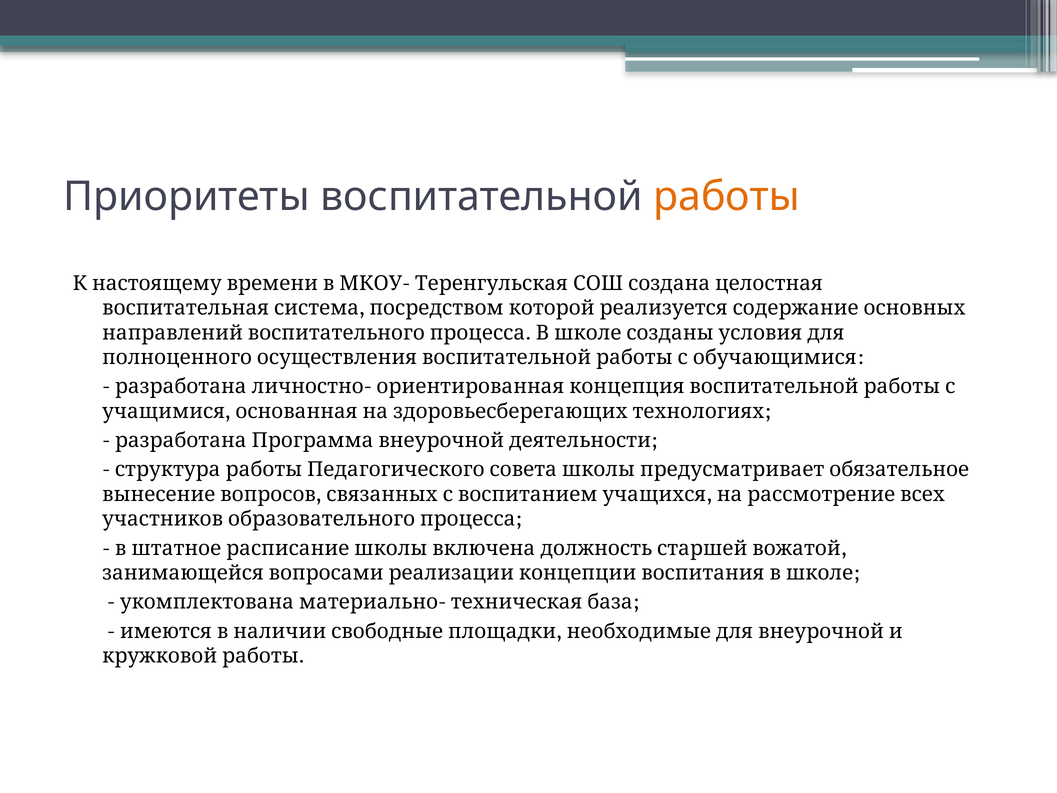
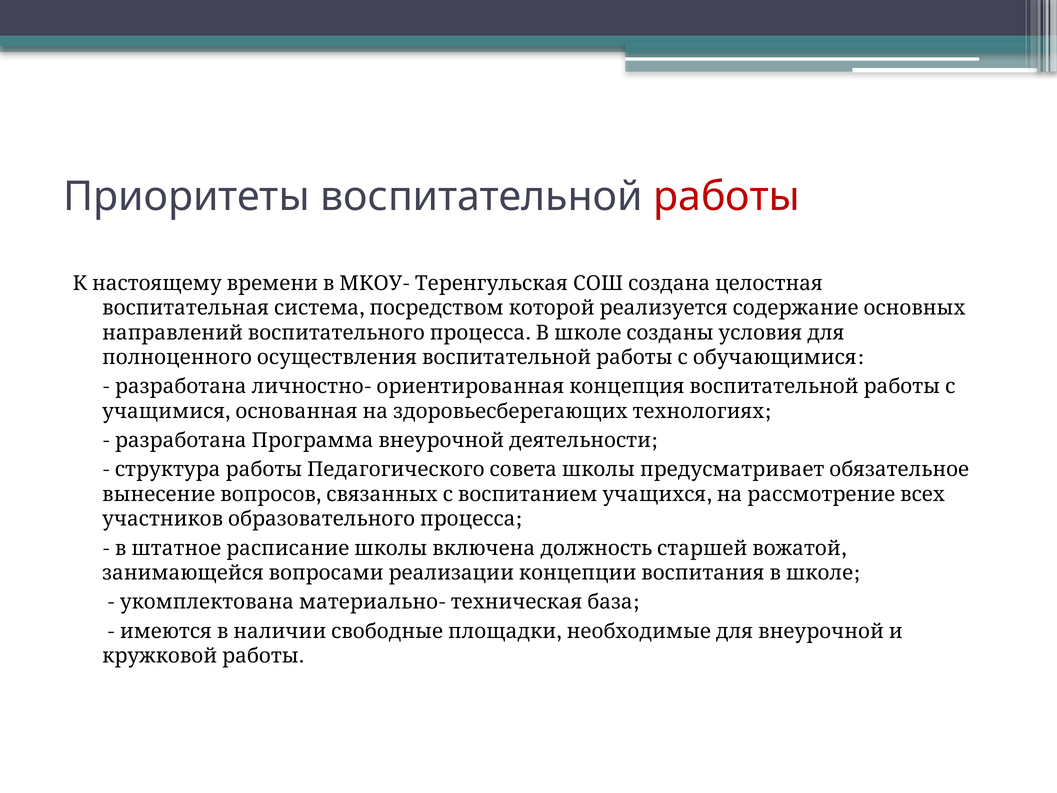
работы colour: orange -> red (727, 197)
